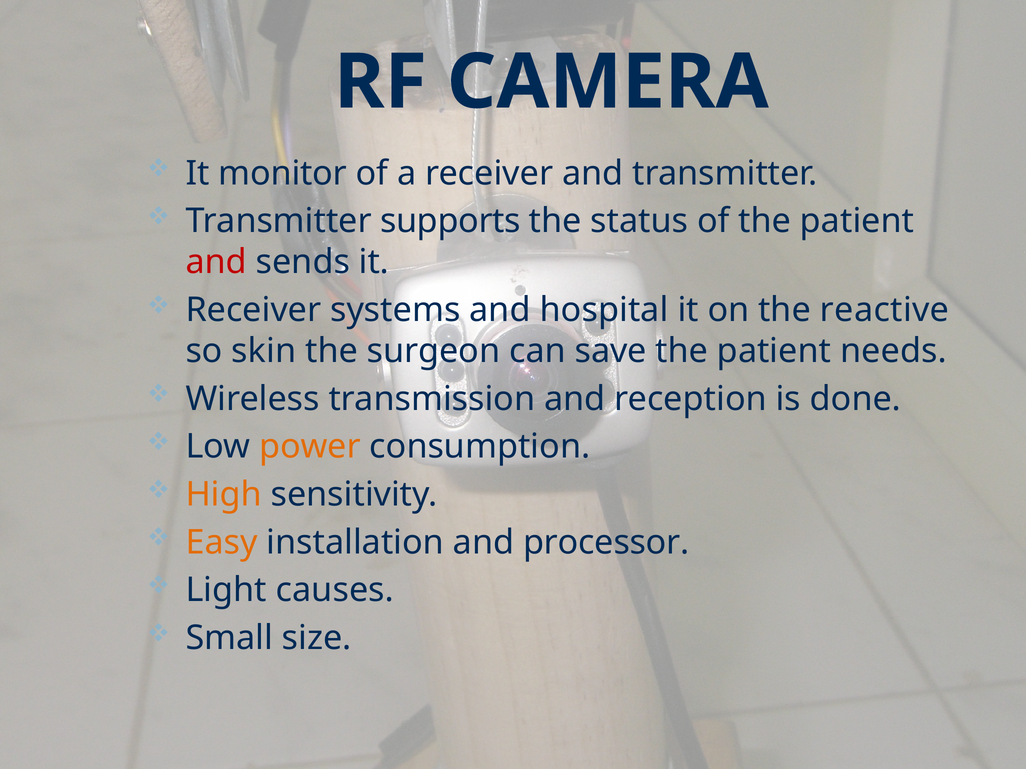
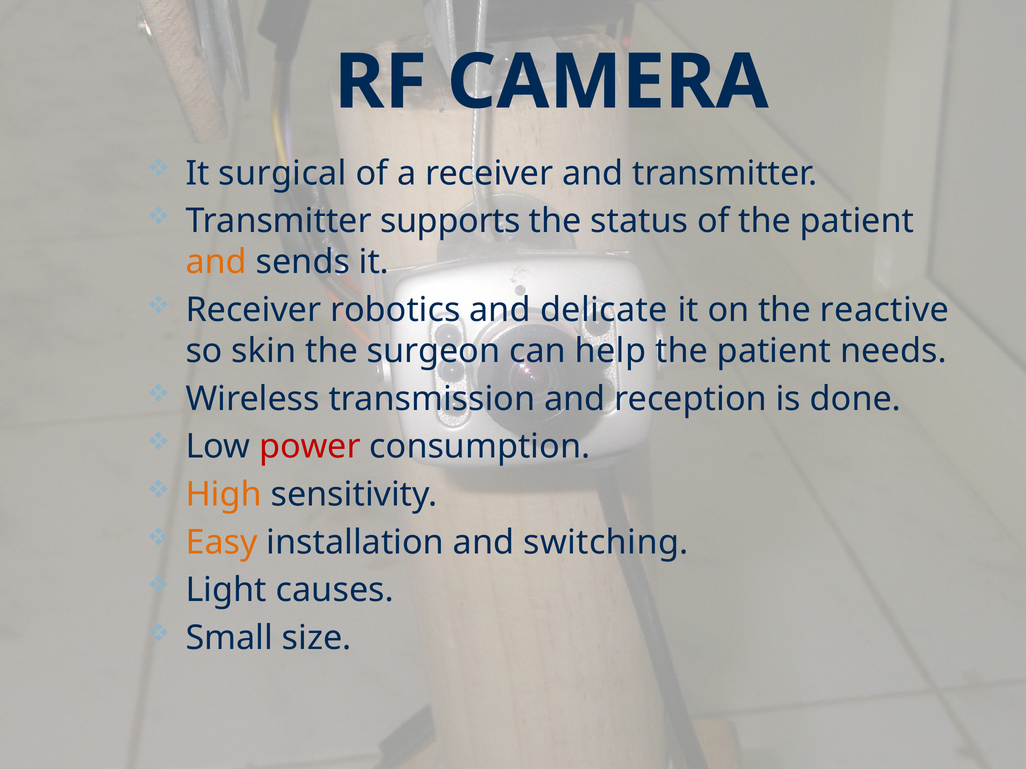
monitor: monitor -> surgical (282, 173)
and colour: red -> orange (216, 262)
systems: systems -> robotics (395, 310)
hospital: hospital -> delicate (604, 310)
save: save -> help (610, 351)
power colour: orange -> red (310, 447)
processor: processor -> switching (606, 543)
